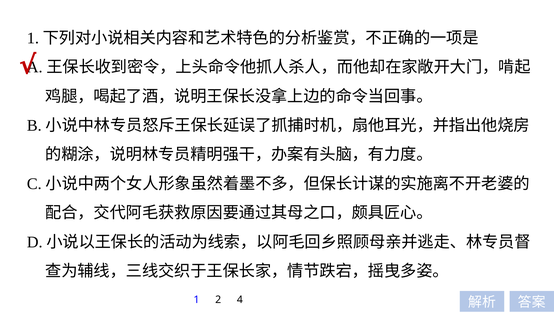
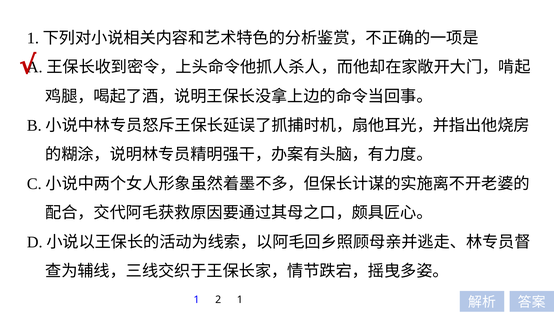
2 4: 4 -> 1 (240, 300)
